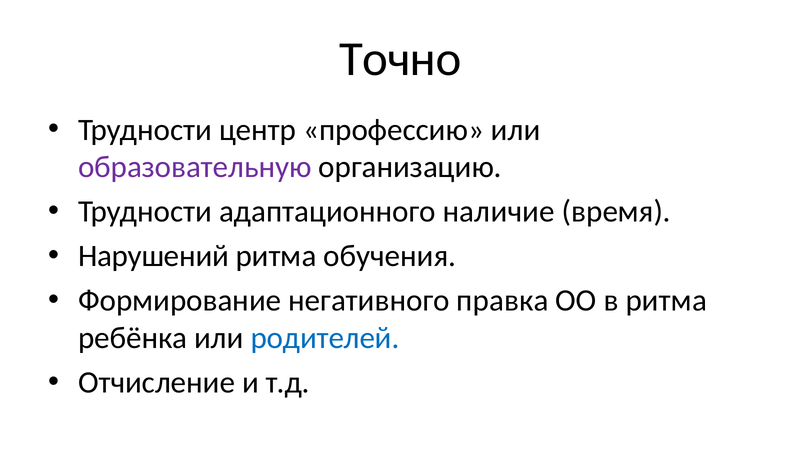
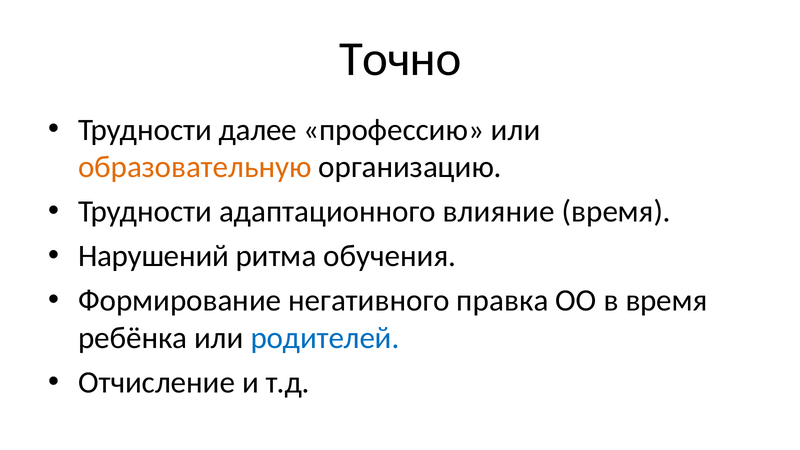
центр: центр -> далее (258, 130)
образовательную colour: purple -> orange (195, 167)
наличие: наличие -> влияние (499, 212)
в ритма: ритма -> время (666, 301)
